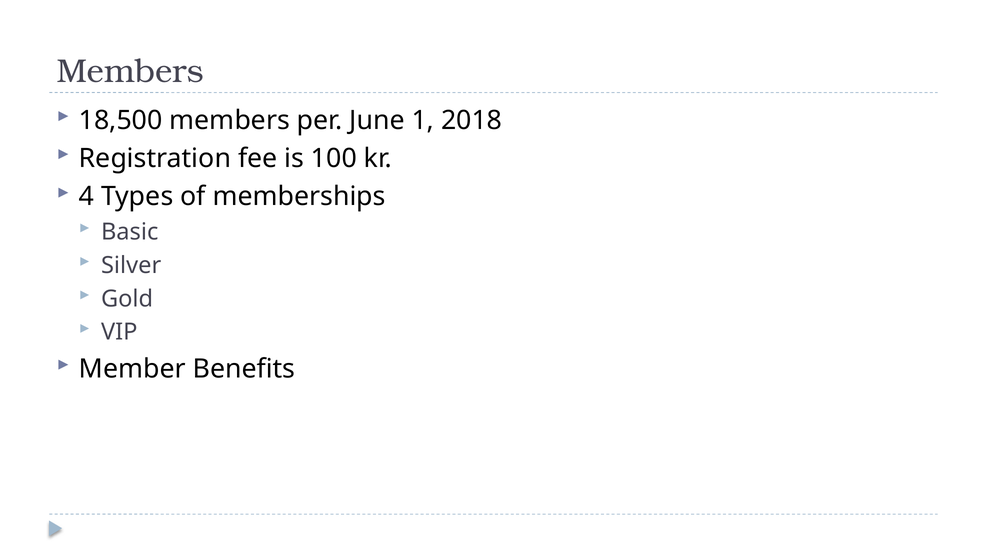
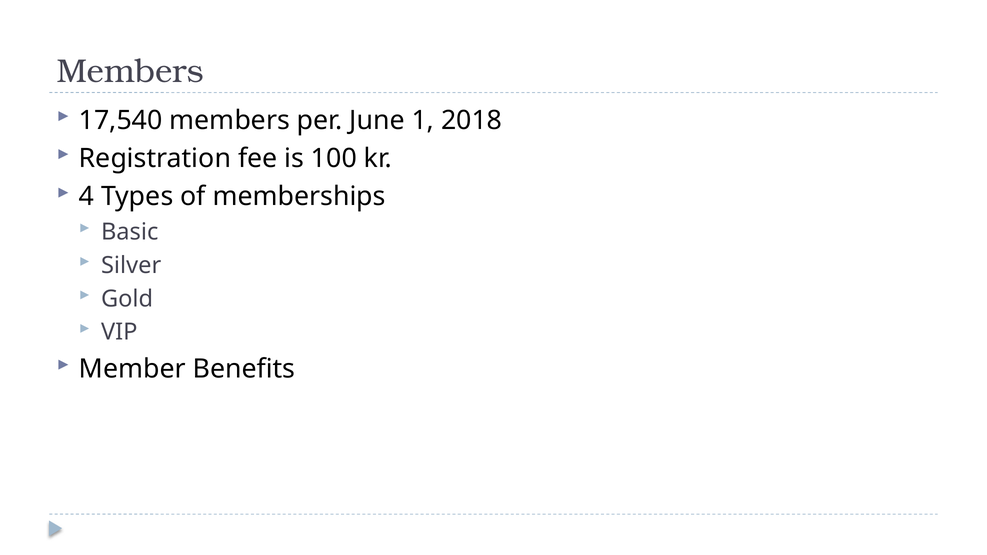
18,500: 18,500 -> 17,540 (121, 120)
